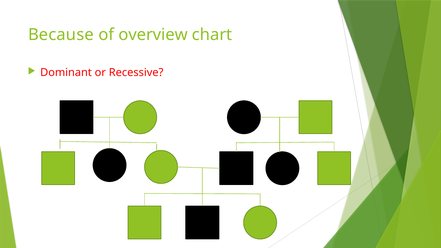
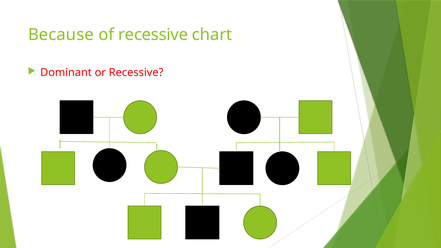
of overview: overview -> recessive (153, 35)
